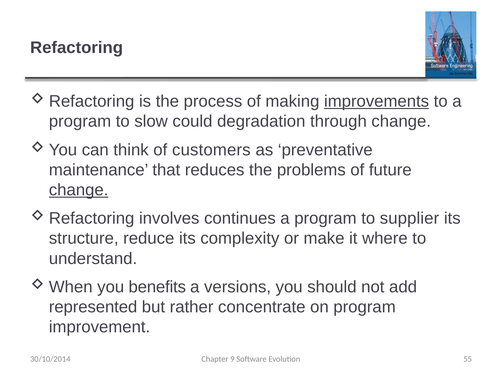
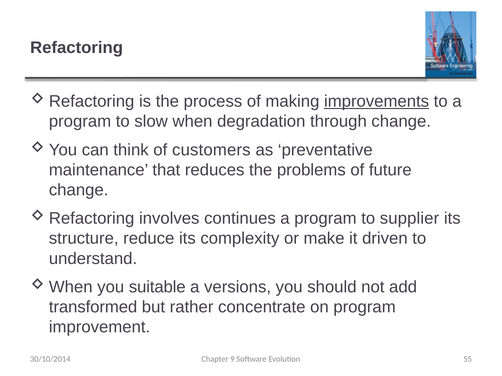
could: could -> when (192, 122)
change underline: present -> none (79, 190)
where: where -> driven (385, 239)
benefits: benefits -> suitable (157, 287)
represented: represented -> transformed (93, 307)
